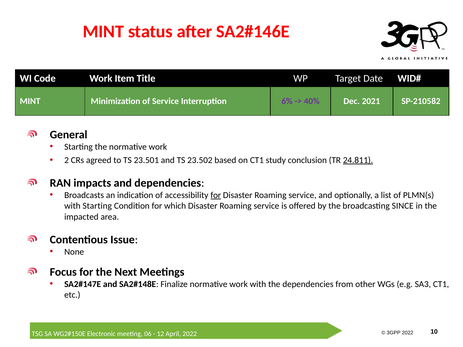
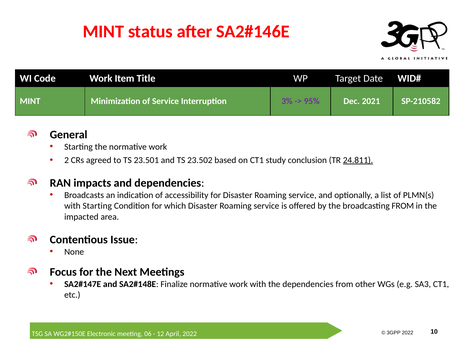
6%: 6% -> 3% (287, 101)
40%: 40% -> 95% (312, 101)
for underline: present -> none (216, 195)
broadcasting SINCE: SINCE -> FROM (403, 206)
